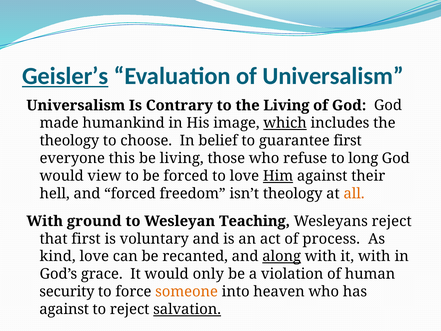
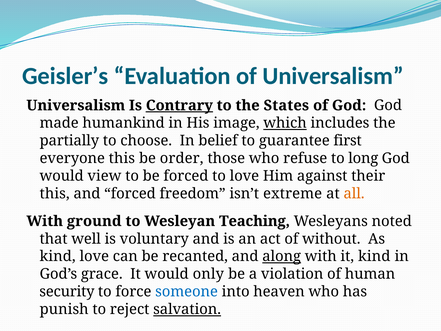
Geisler’s underline: present -> none (65, 76)
Contrary underline: none -> present (179, 105)
the Living: Living -> States (286, 105)
theology: theology -> partially (69, 141)
be living: living -> order (182, 158)
Him underline: present -> none (278, 176)
hell: hell -> this (55, 194)
isn’t theology: theology -> extreme (293, 194)
Wesleyans reject: reject -> noted (392, 221)
that first: first -> well (86, 239)
process: process -> without (331, 239)
it with: with -> kind (374, 256)
someone colour: orange -> blue (187, 292)
against: against -> punish (64, 309)
